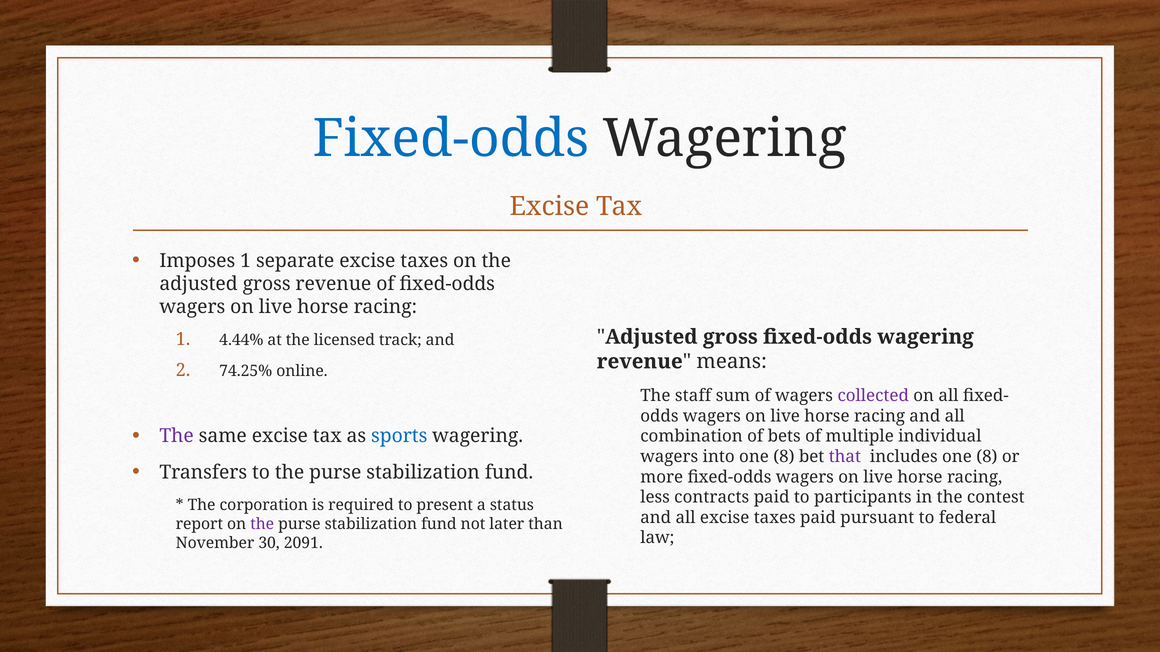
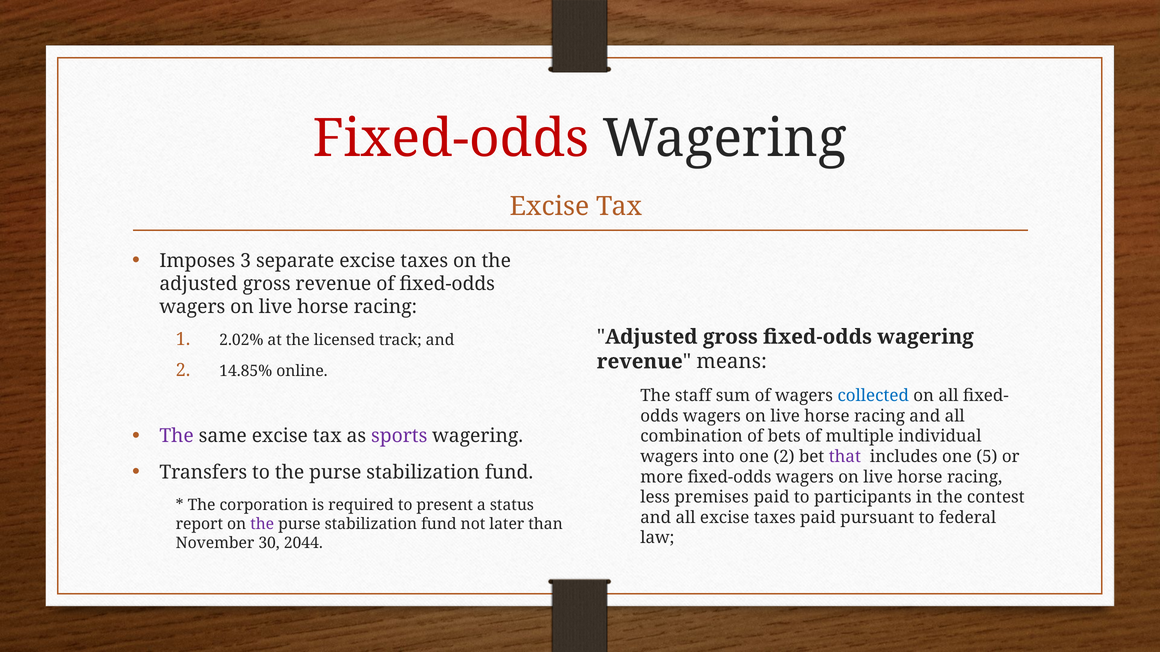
Fixed-odds colour: blue -> red (451, 139)
Imposes 1: 1 -> 3 (246, 261)
4.44%: 4.44% -> 2.02% (241, 340)
74.25%: 74.25% -> 14.85% (246, 371)
collected colour: purple -> blue (873, 396)
sports colour: blue -> purple (399, 436)
into one 8: 8 -> 2 (784, 457)
includes one 8: 8 -> 5 (987, 457)
contracts: contracts -> premises (712, 498)
2091: 2091 -> 2044 (303, 543)
